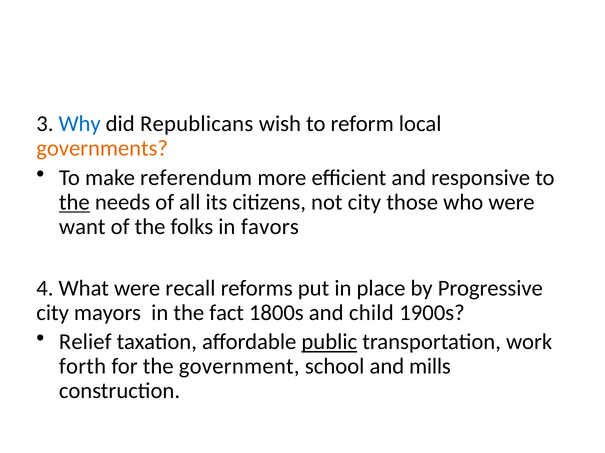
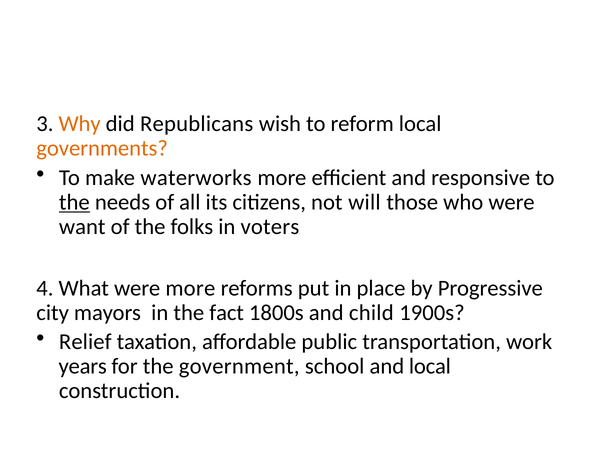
Why colour: blue -> orange (80, 124)
referendum: referendum -> waterworks (196, 178)
not city: city -> will (364, 203)
favors: favors -> voters (270, 227)
were recall: recall -> more (190, 289)
public underline: present -> none (329, 342)
forth: forth -> years (83, 367)
and mills: mills -> local (430, 367)
